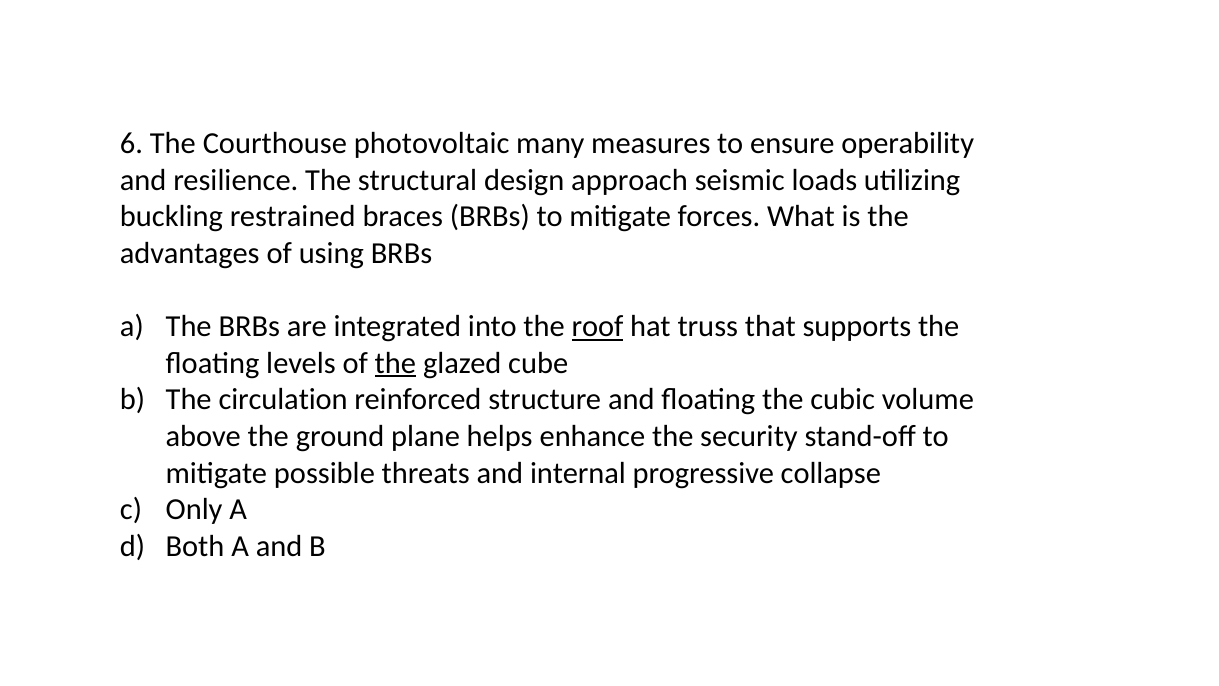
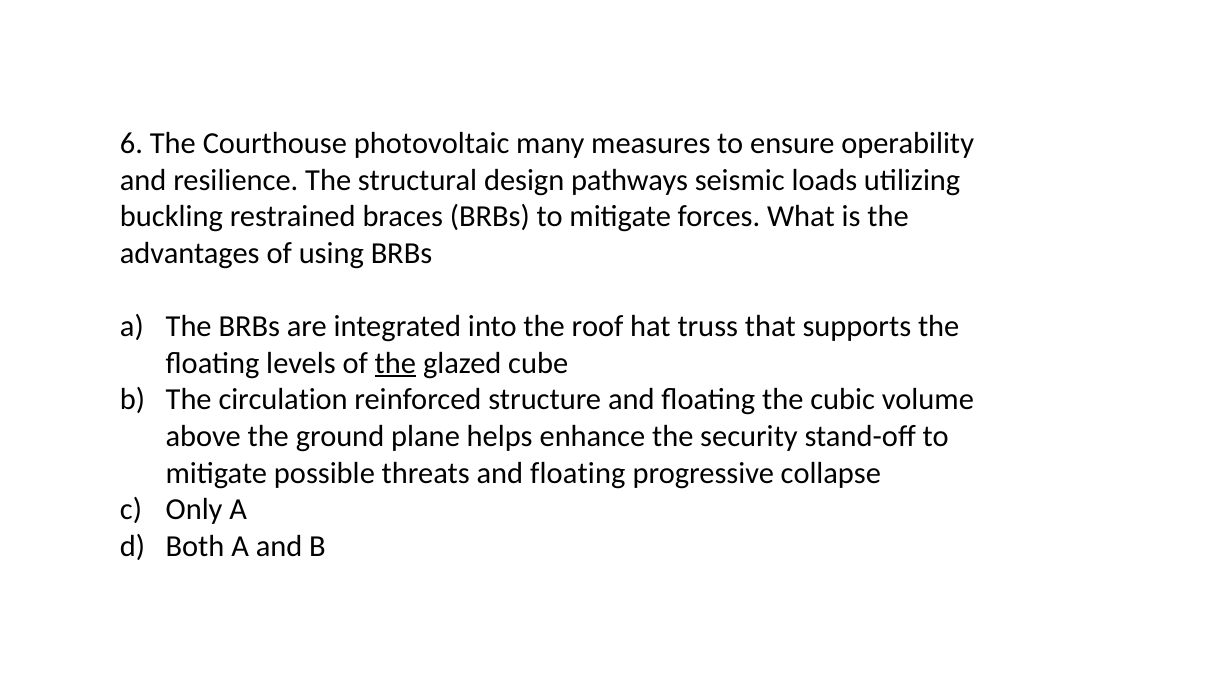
approach: approach -> pathways (630, 180)
roof underline: present -> none (597, 327)
threats and internal: internal -> floating (578, 473)
